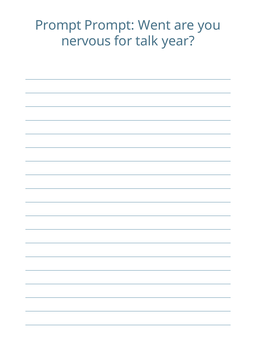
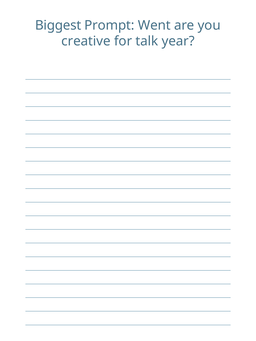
Prompt: Prompt -> Biggest (58, 25)
nervous: nervous -> creative (86, 41)
